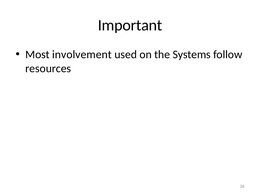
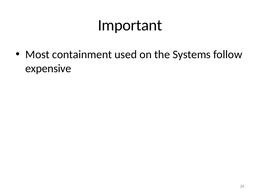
involvement: involvement -> containment (82, 55)
resources: resources -> expensive (48, 68)
